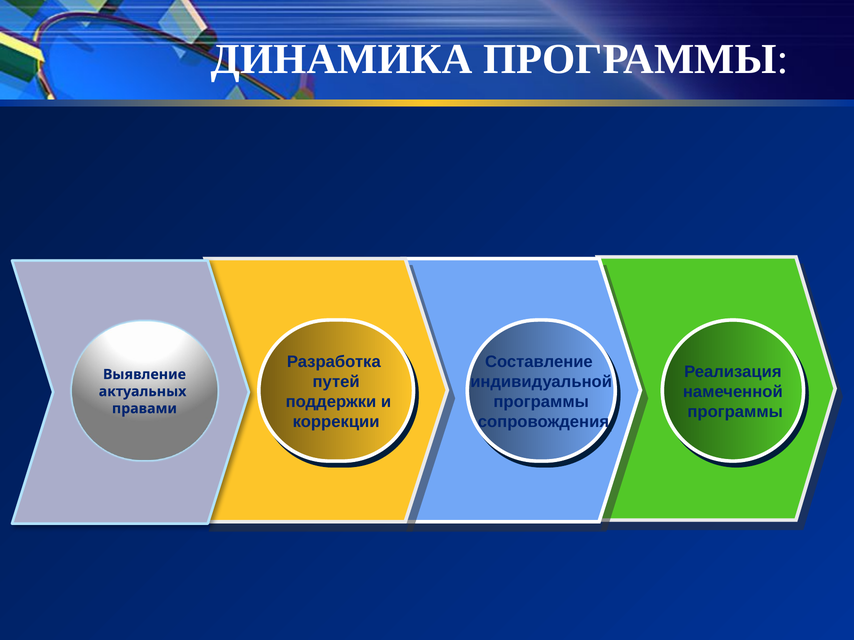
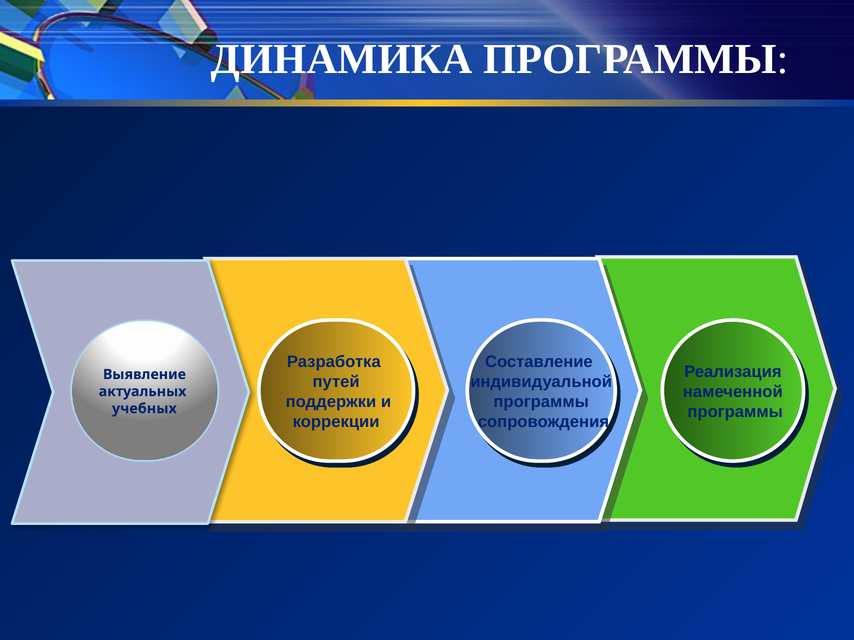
правами: правами -> учебных (144, 409)
